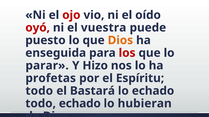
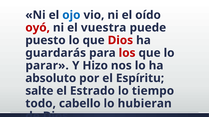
ojo colour: red -> blue (71, 15)
Dios colour: orange -> red (120, 40)
enseguida: enseguida -> guardarás (56, 53)
profetas: profetas -> absoluto (51, 79)
todo: todo -> salte (39, 91)
Bastará: Bastará -> Estrado (92, 91)
lo echado: echado -> tiempo (153, 91)
todo echado: echado -> cabello (80, 104)
